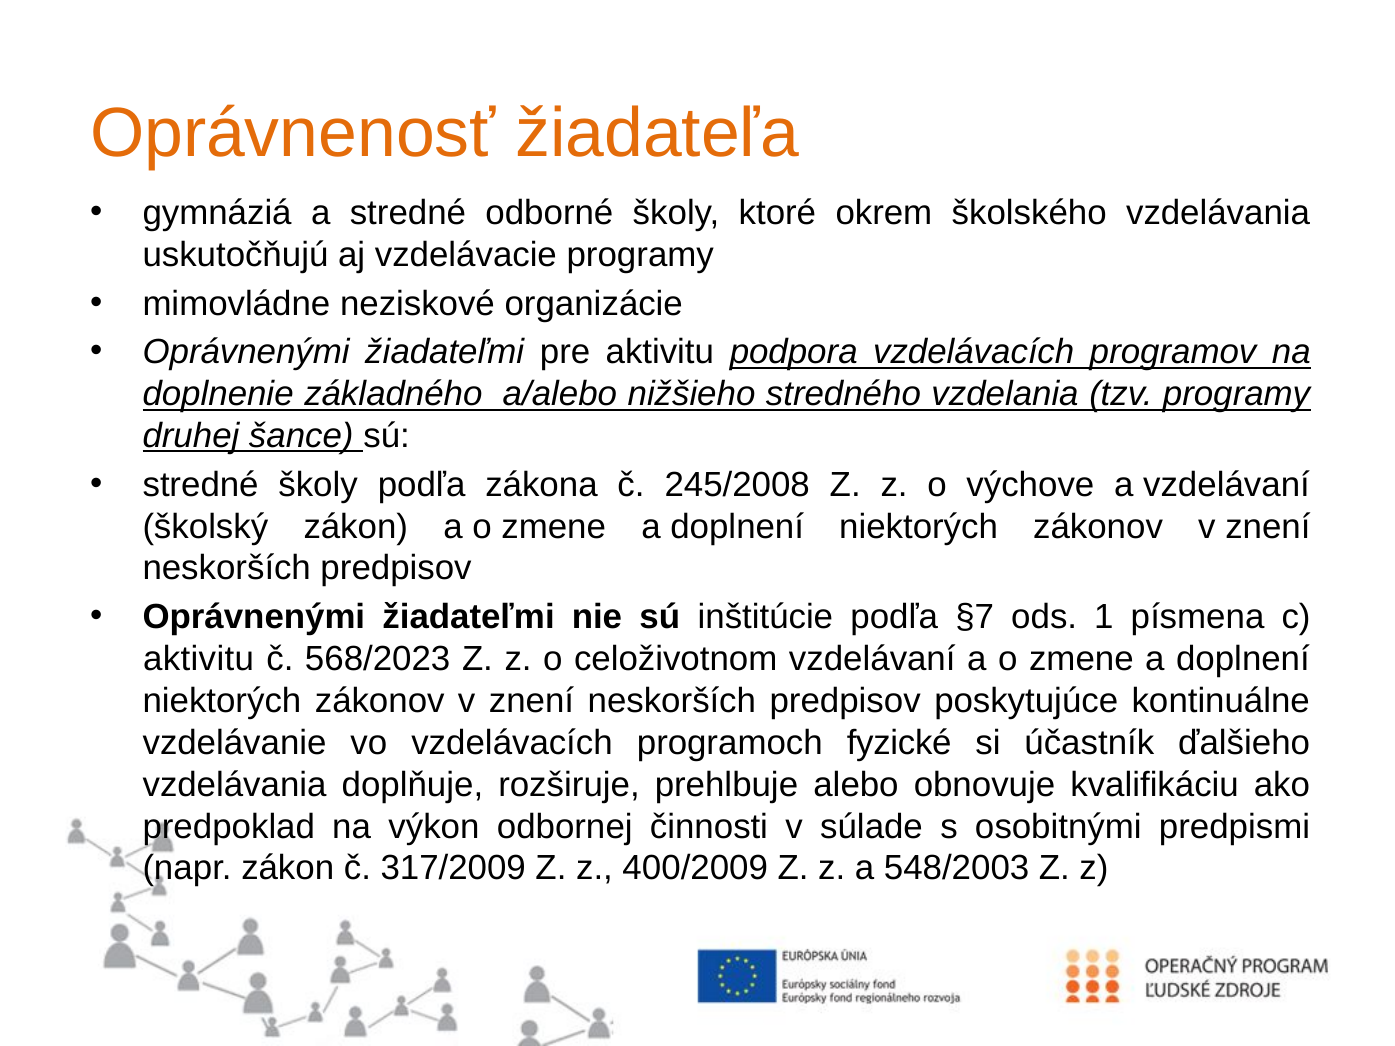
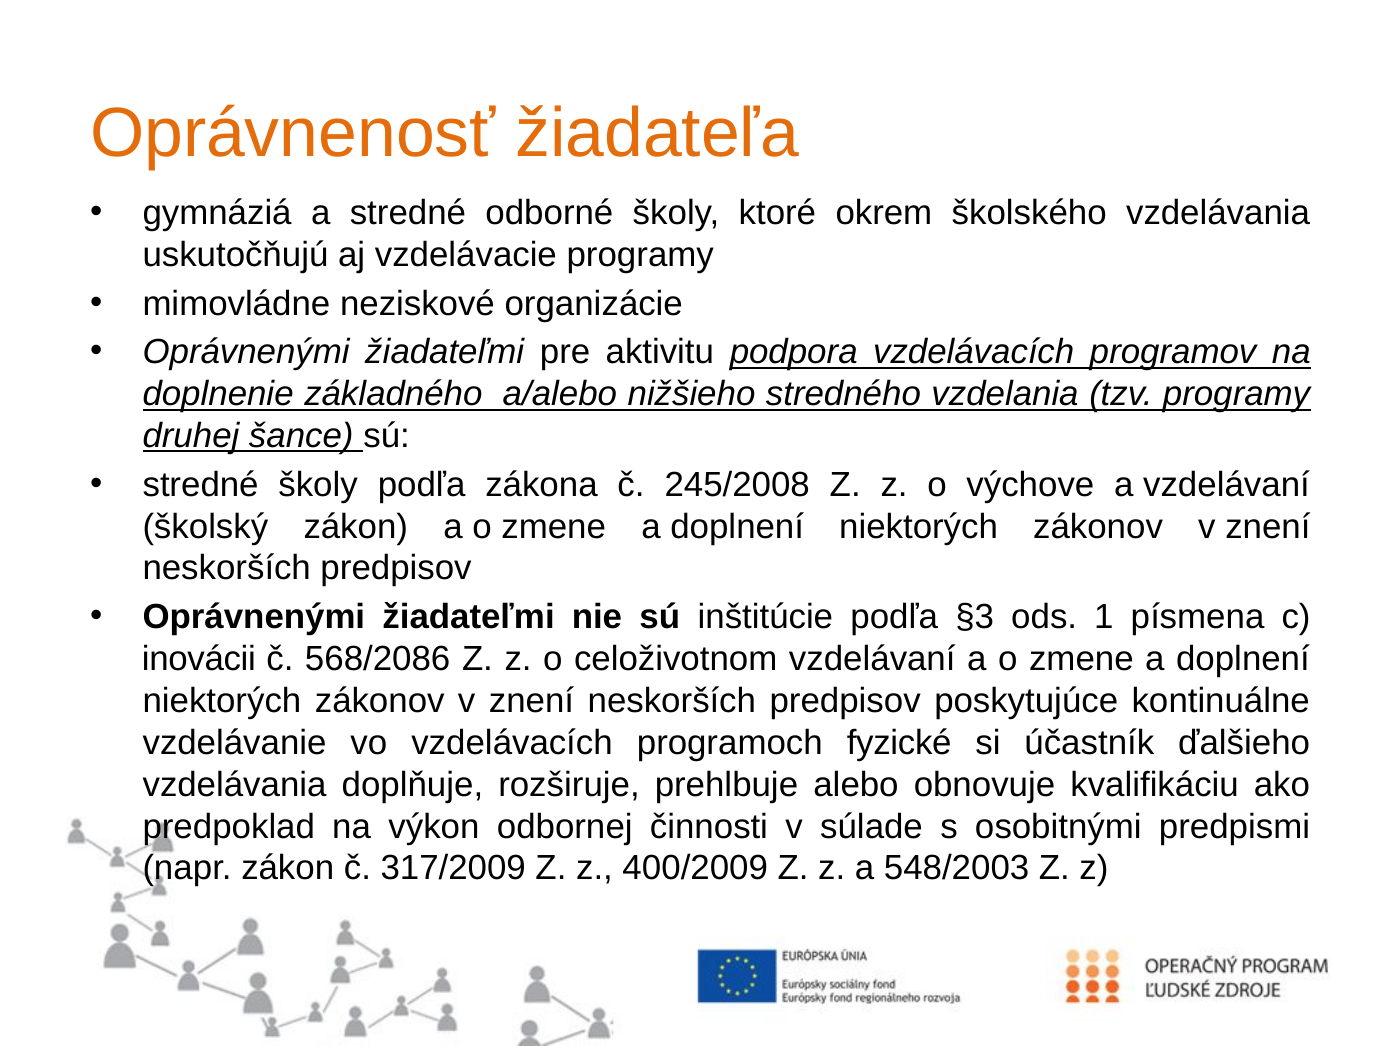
§7: §7 -> §3 (975, 617)
aktivitu: aktivitu -> inovácii (199, 659)
568/2023: 568/2023 -> 568/2086 (378, 659)
